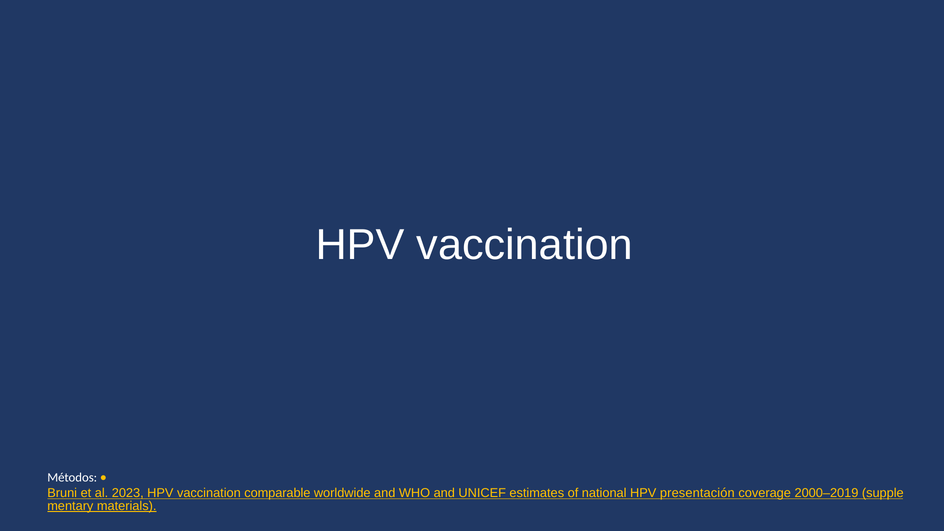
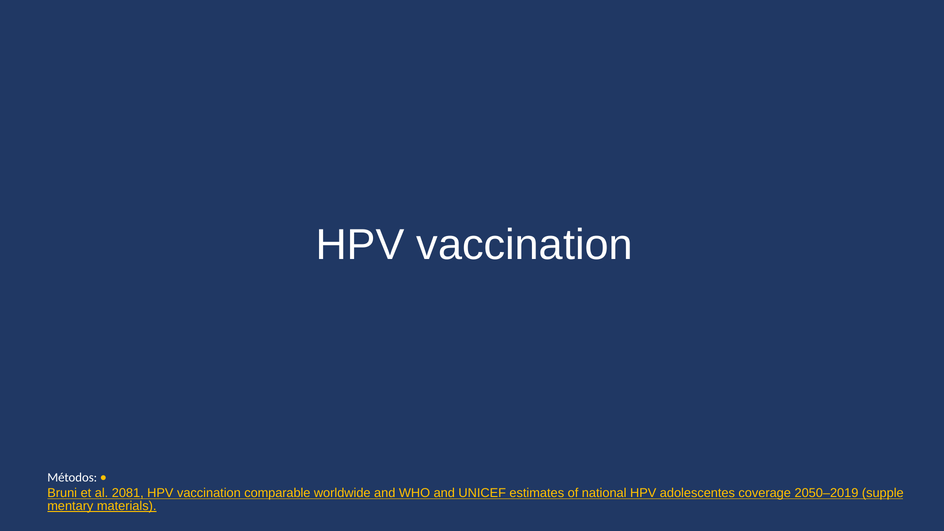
2023: 2023 -> 2081 (128, 493)
presentación: presentación -> adolescentes (697, 493)
2000–2019: 2000–2019 -> 2050–2019 (826, 493)
